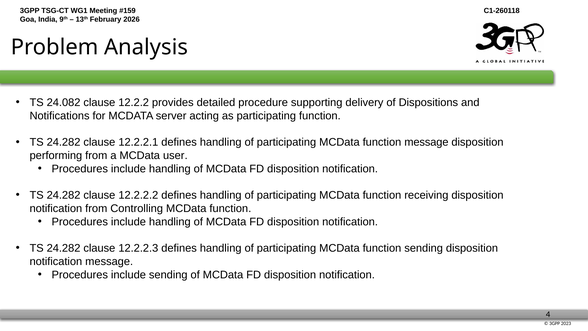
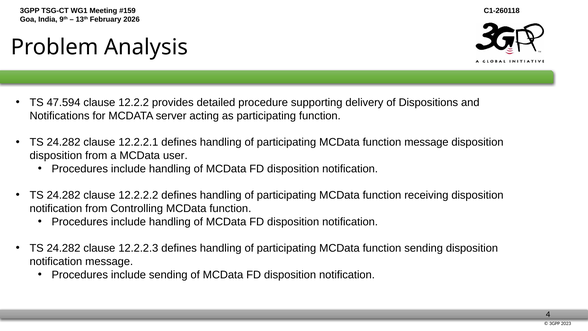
24.082: 24.082 -> 47.594 (64, 103)
performing: performing -> disposition (56, 155)
